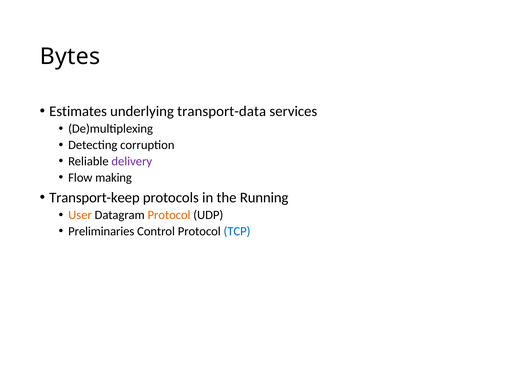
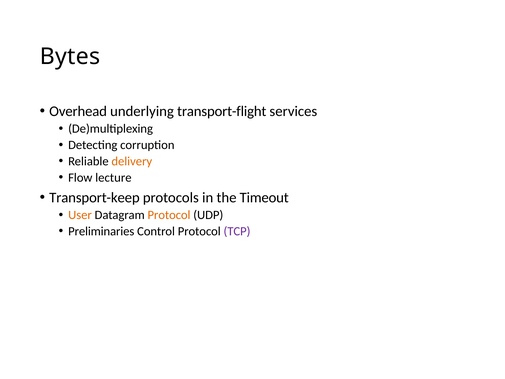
Estimates: Estimates -> Overhead (78, 111)
transport-data: transport-data -> transport-flight (222, 111)
delivery colour: purple -> orange (132, 161)
making: making -> lecture (113, 177)
Running: Running -> Timeout (264, 197)
TCP colour: blue -> purple (237, 231)
